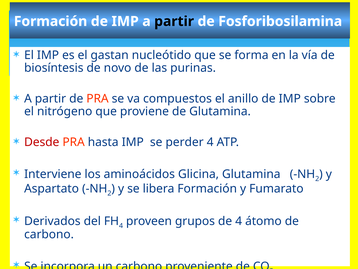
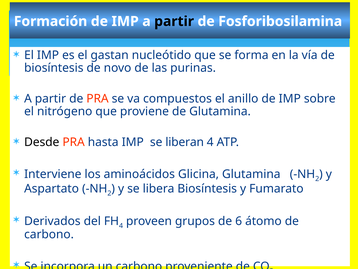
Desde colour: red -> black (42, 142)
perder: perder -> liberan (185, 142)
libera Formación: Formación -> Biosíntesis (207, 188)
de 4: 4 -> 6 (239, 221)
